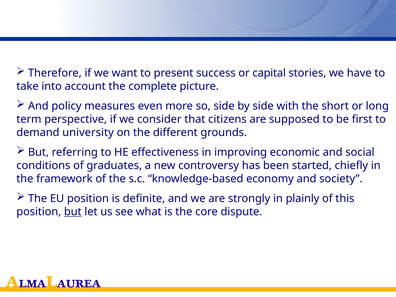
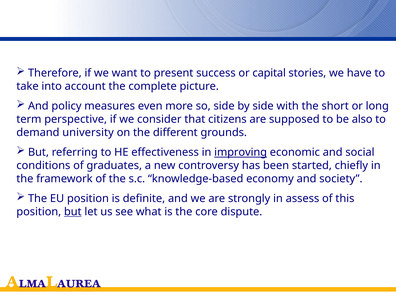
first: first -> also (362, 119)
improving underline: none -> present (241, 152)
plainly: plainly -> assess (302, 199)
